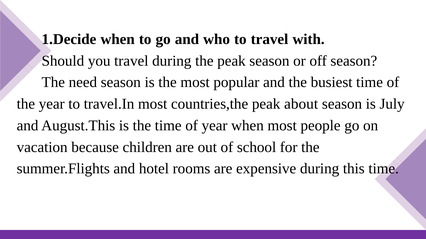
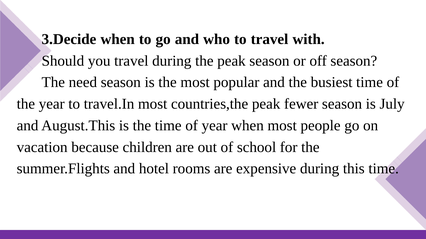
1.Decide: 1.Decide -> 3.Decide (69, 39)
about: about -> fewer (301, 104)
